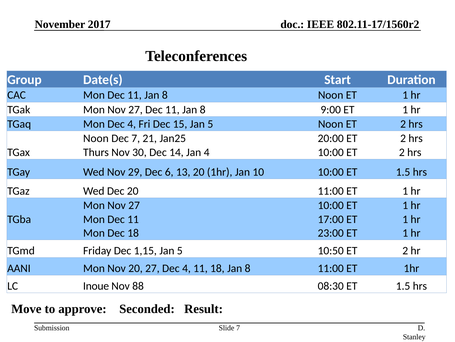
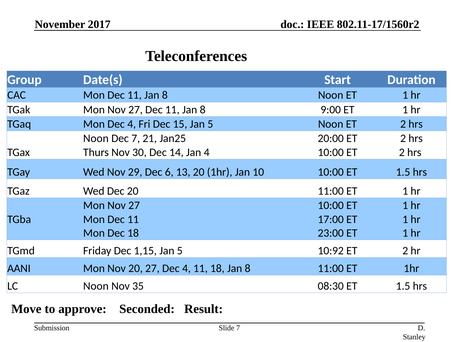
10:50: 10:50 -> 10:92 (331, 250)
LC Inoue: Inoue -> Noon (96, 286)
88: 88 -> 35 (138, 286)
